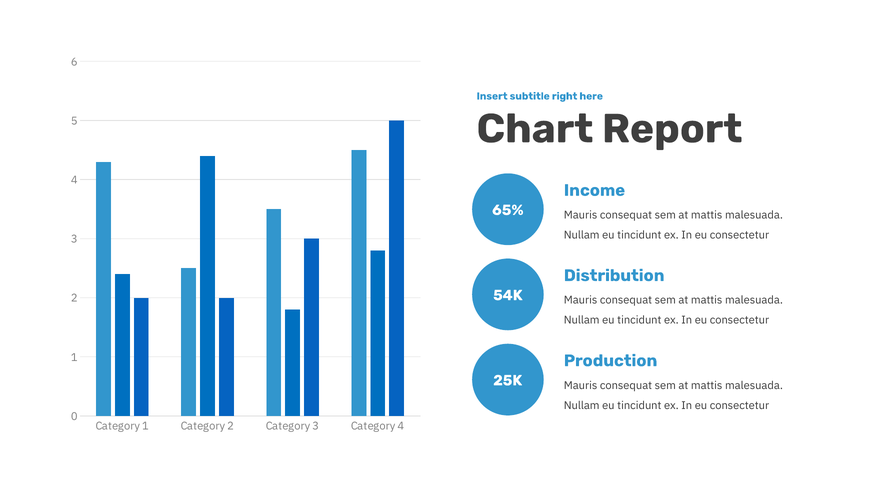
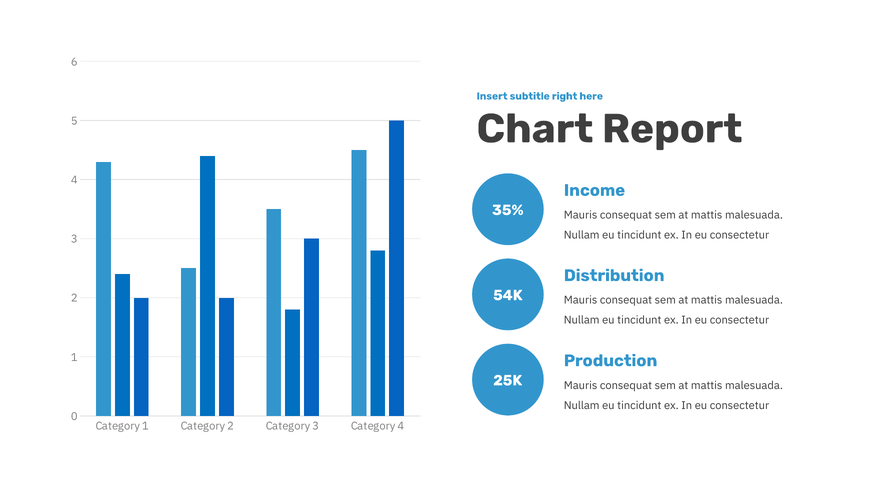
65%: 65% -> 35% (508, 210)
